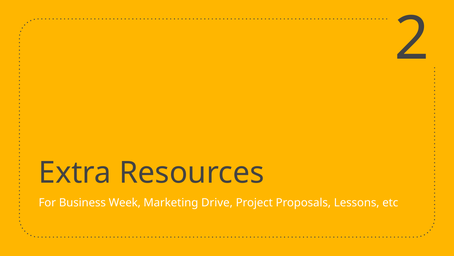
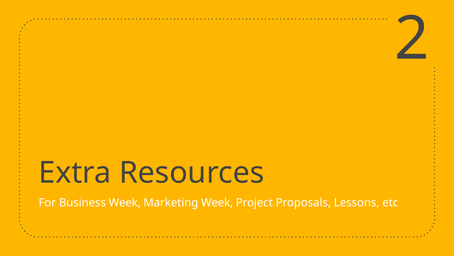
Marketing Drive: Drive -> Week (217, 202)
